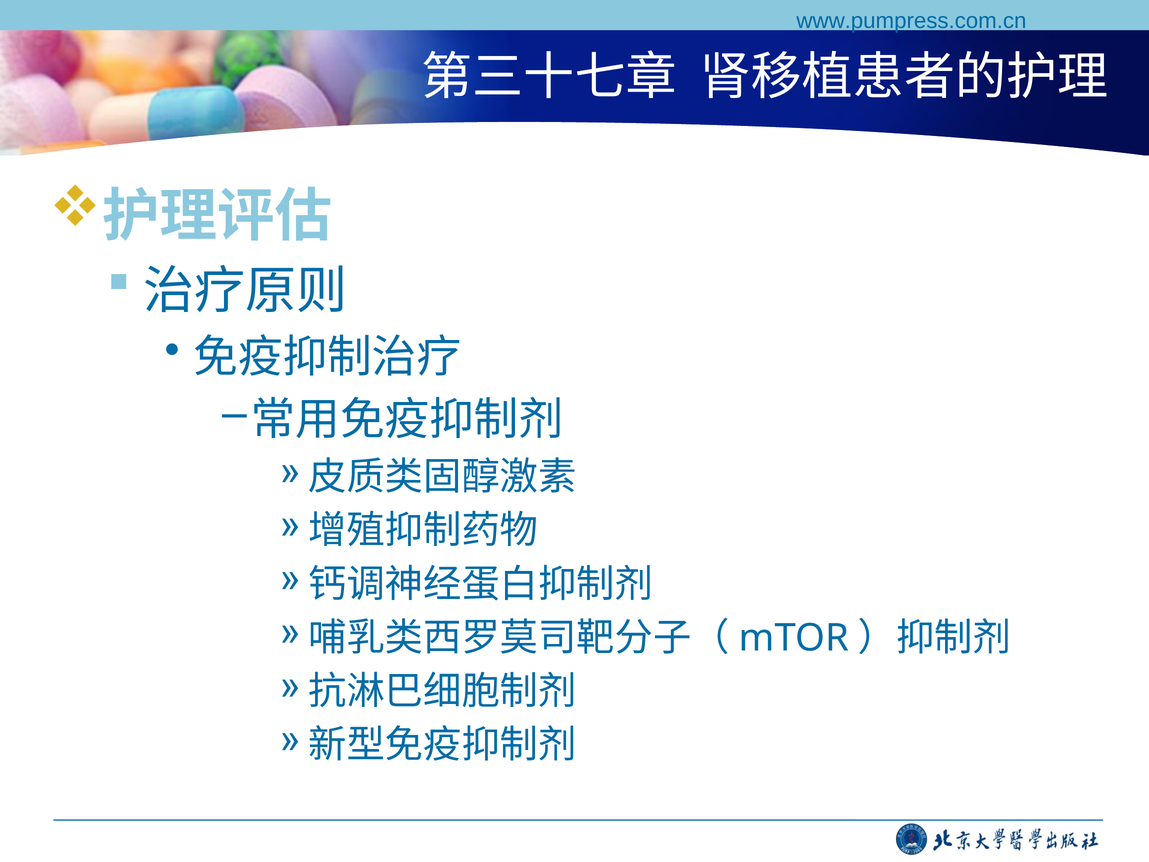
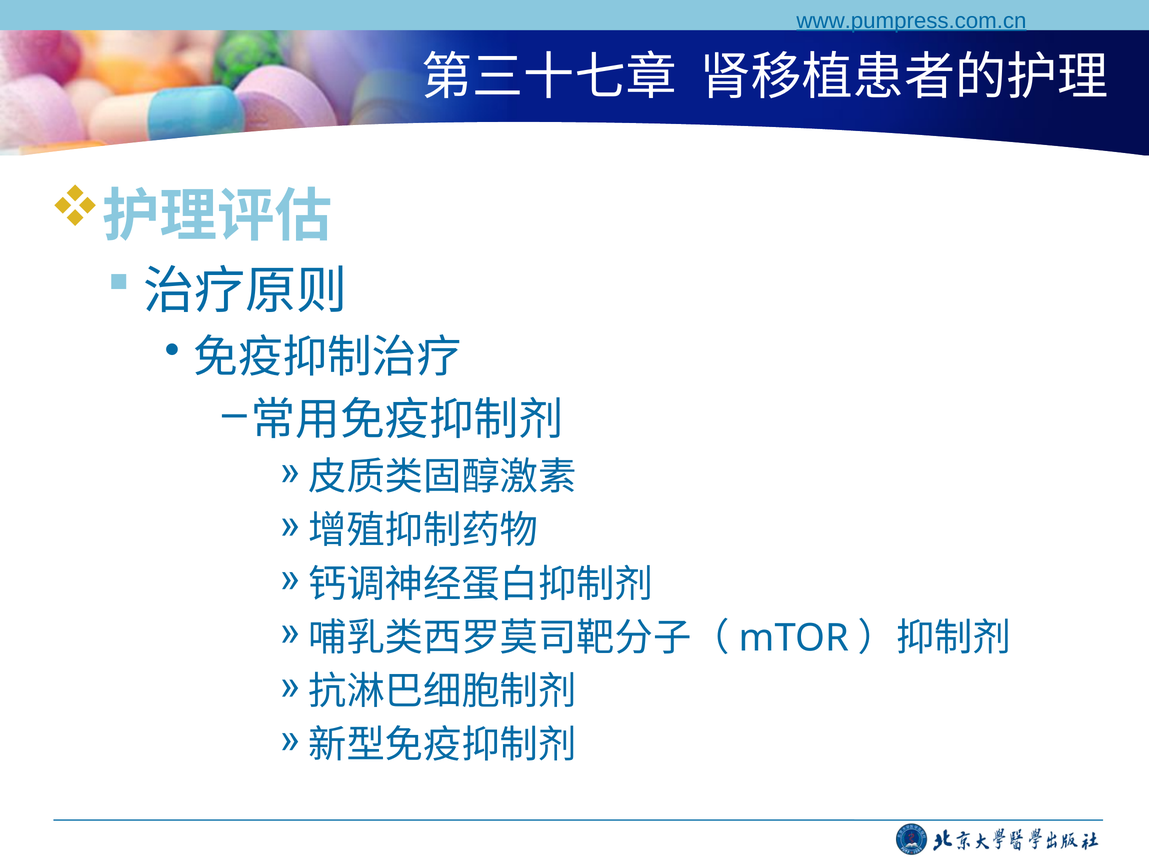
www.pumpress.com.cn underline: none -> present (911, 21)
